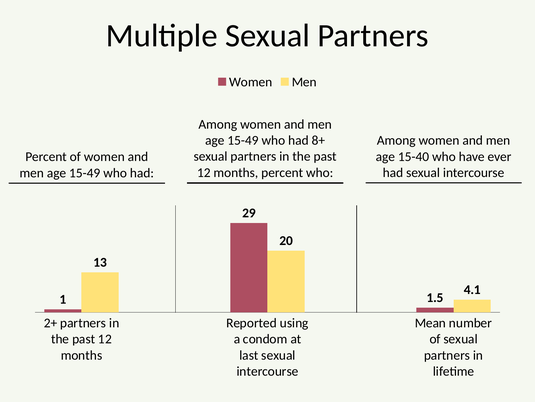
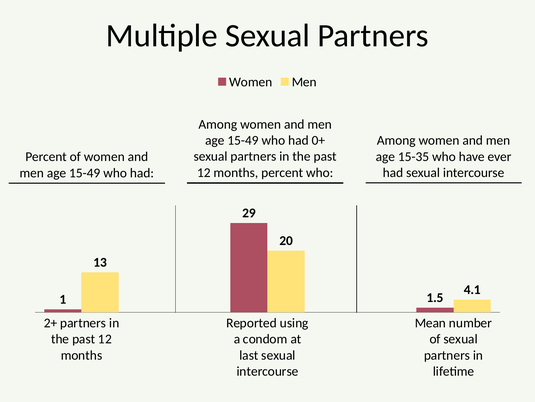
8+: 8+ -> 0+ (318, 140)
15-40: 15-40 -> 15-35 (414, 156)
